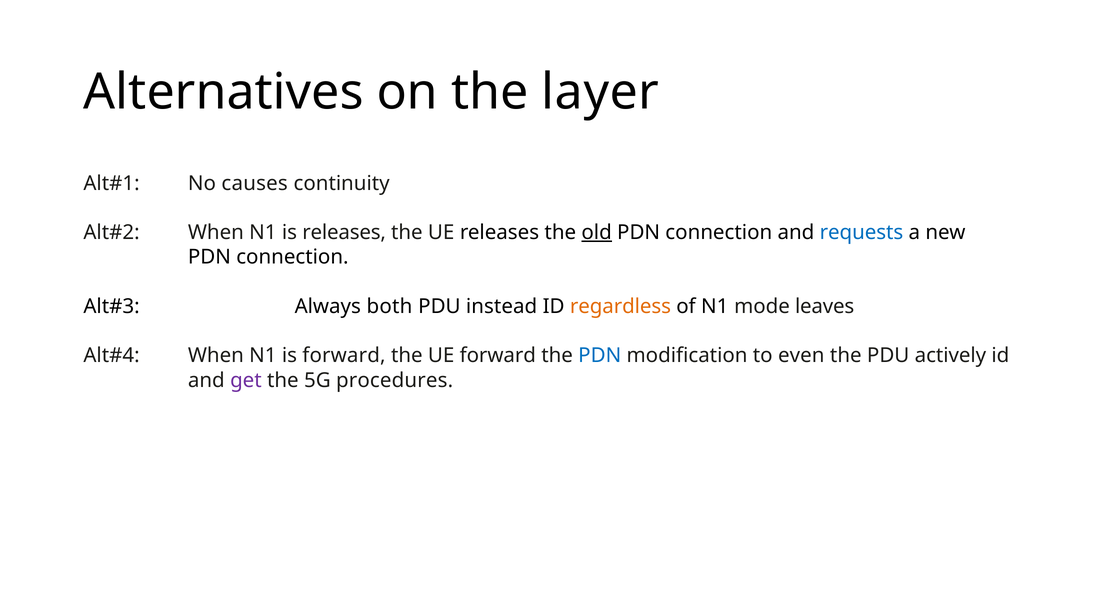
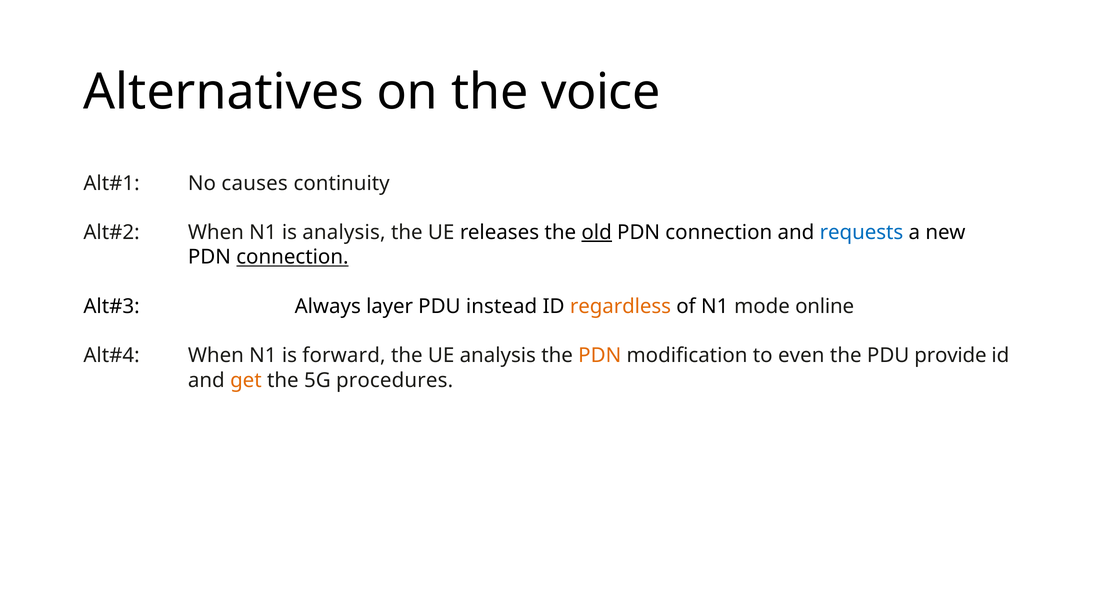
layer: layer -> voice (601, 92)
is releases: releases -> analysis (344, 232)
connection underline: none -> present (292, 257)
both: both -> layer (390, 306)
leaves: leaves -> online (825, 306)
UE forward: forward -> analysis (498, 356)
PDN colour: blue -> orange (600, 356)
actively: actively -> provide (950, 356)
get colour: purple -> orange (246, 380)
